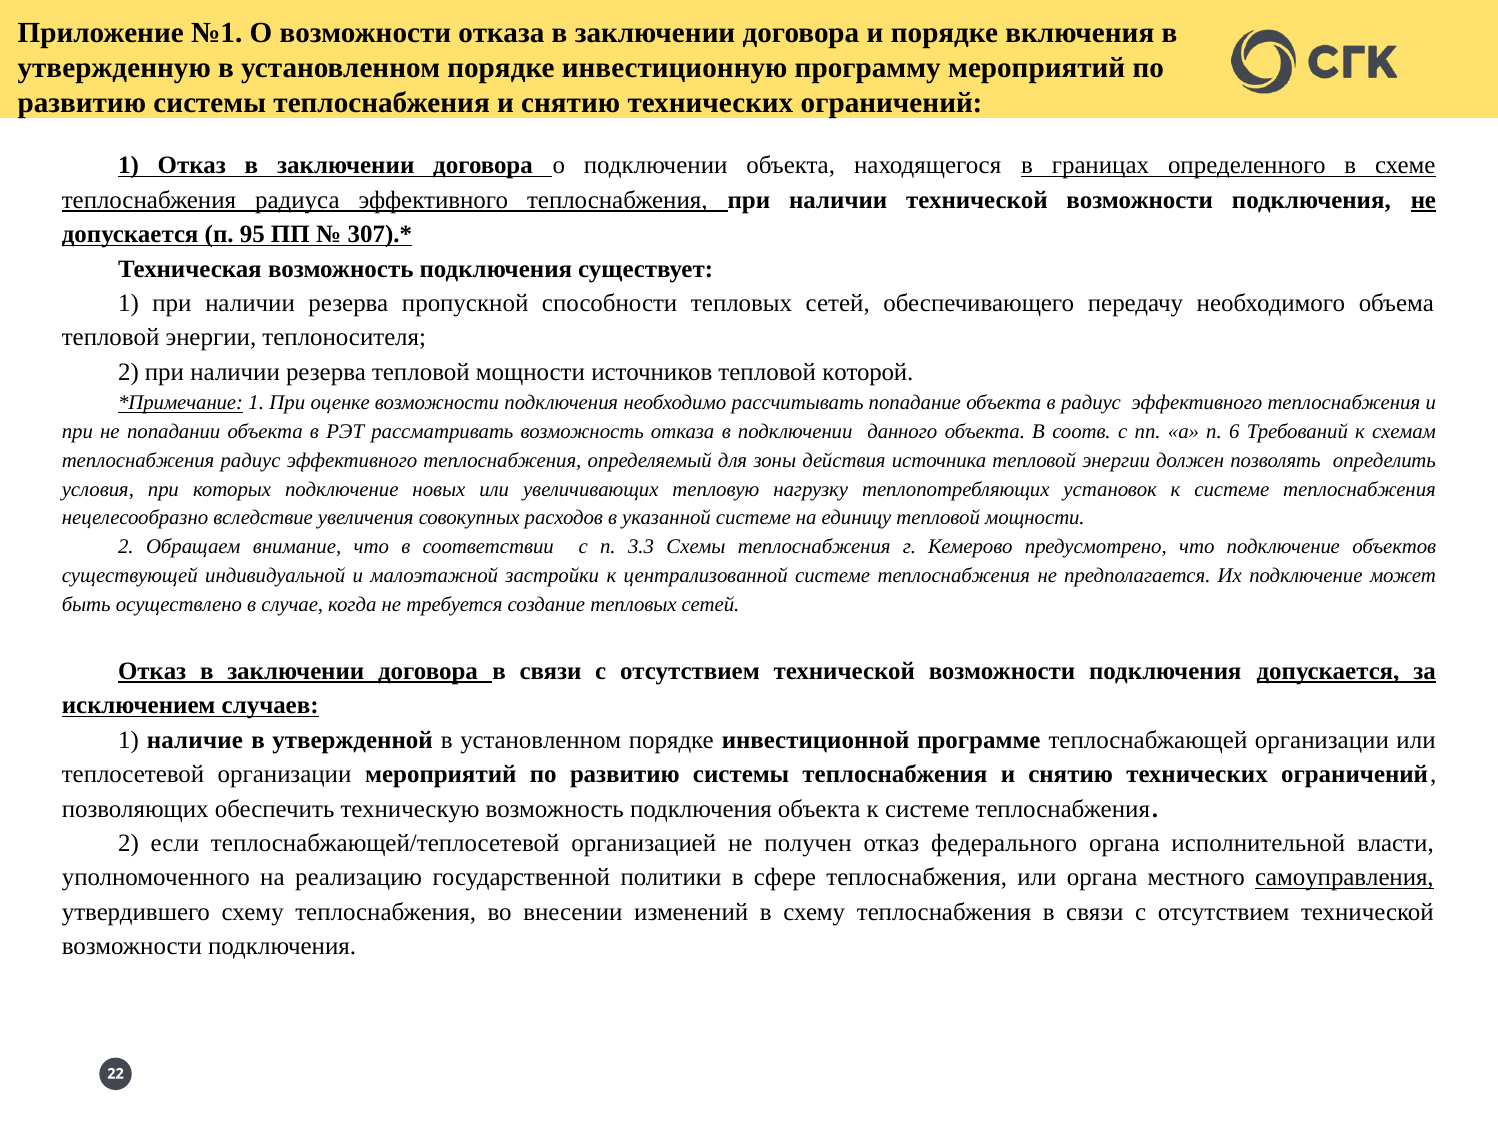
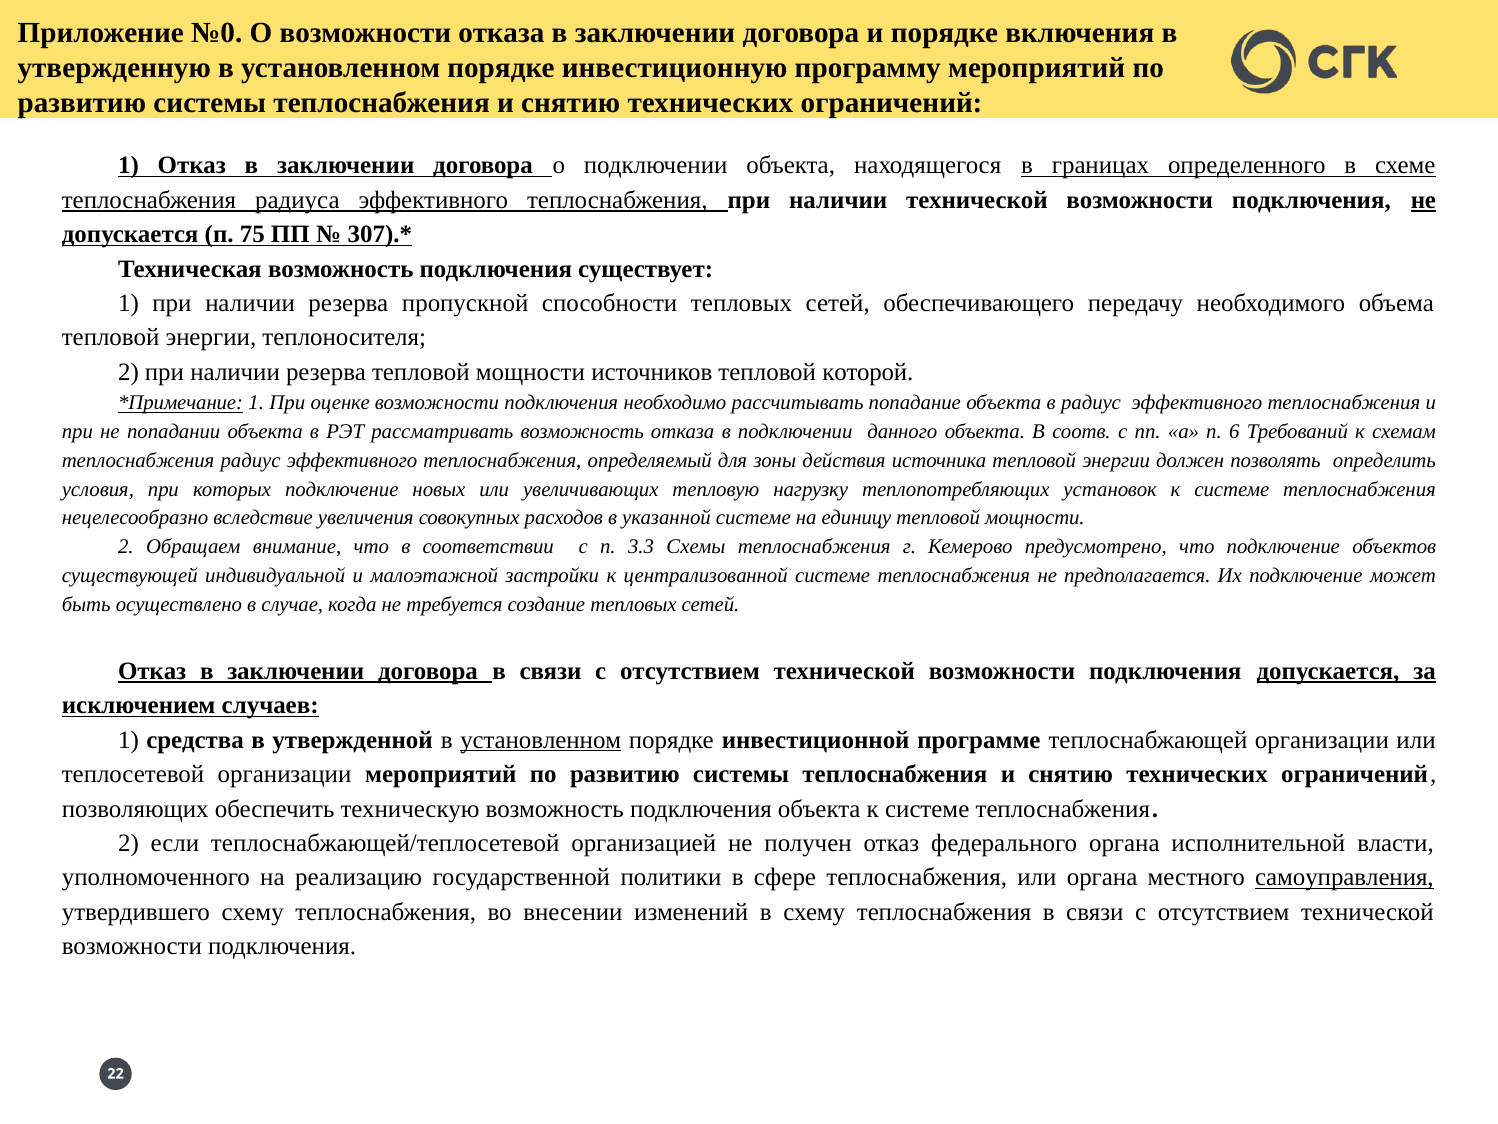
№1: №1 -> №0 (217, 33)
95: 95 -> 75 (252, 234)
наличие: наличие -> средства (195, 740)
установленном underline: none -> present (541, 740)
